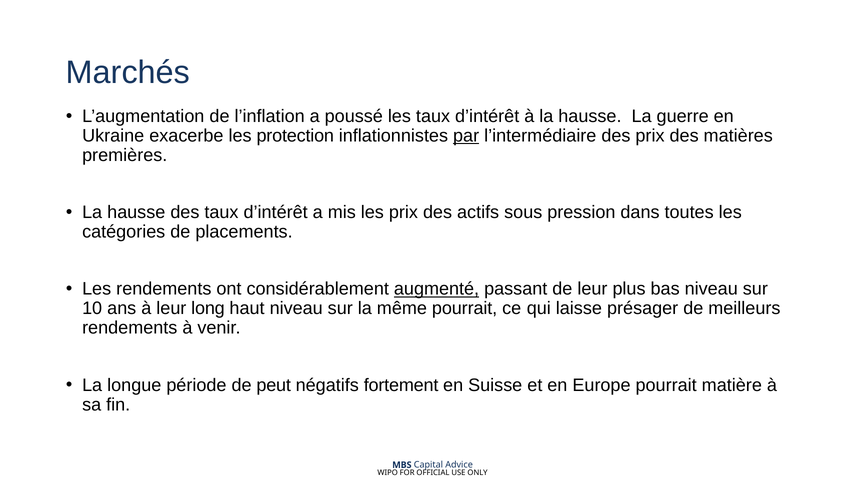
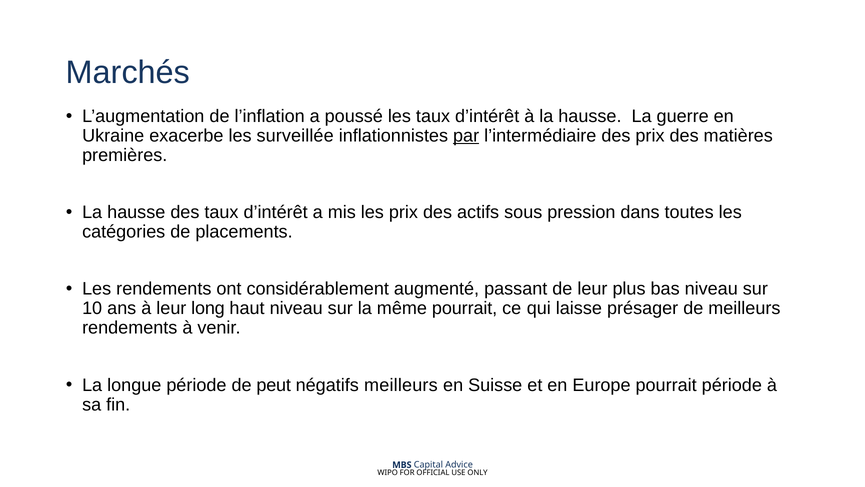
protection: protection -> surveillée (295, 136)
augmenté underline: present -> none (437, 289)
négatifs fortement: fortement -> meilleurs (401, 385)
pourrait matière: matière -> période (732, 385)
